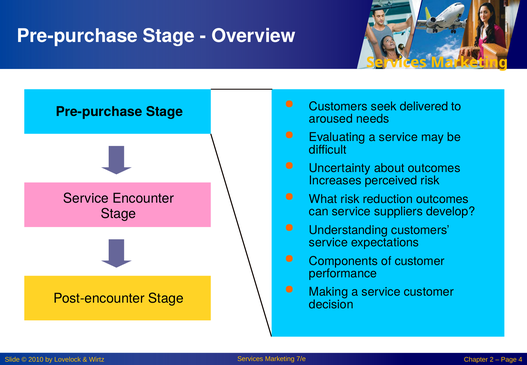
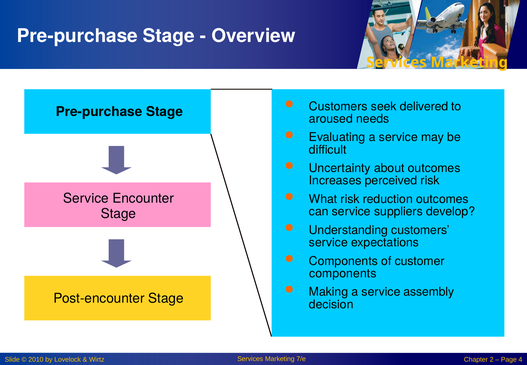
performance: performance -> components (343, 273)
service customer: customer -> assembly (429, 292)
